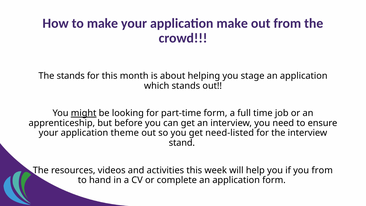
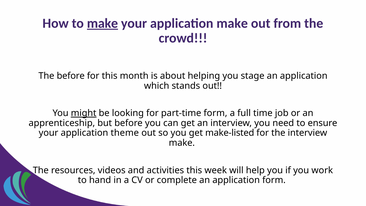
make underline: none -> present (102, 23)
The stands: stands -> before (71, 76)
need-listed: need-listed -> make-listed (230, 133)
stand: stand -> make (182, 143)
you from: from -> work (322, 170)
